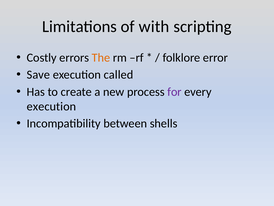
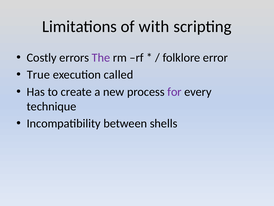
The colour: orange -> purple (101, 57)
Save: Save -> True (38, 75)
execution: execution -> technique (52, 106)
